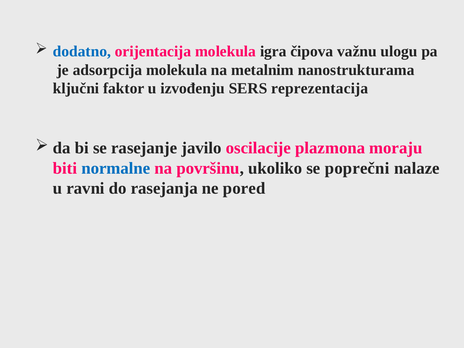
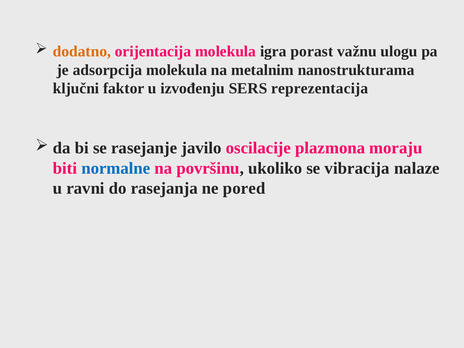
dodatno colour: blue -> orange (82, 51)
čipova: čipova -> porast (312, 51)
poprečni: poprečni -> vibracija (357, 168)
